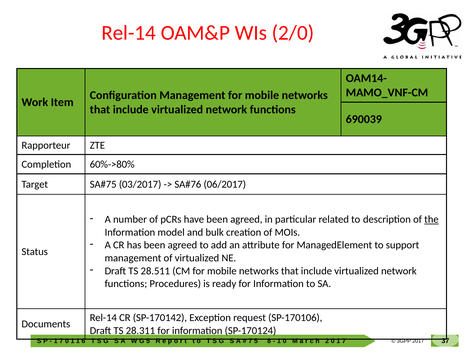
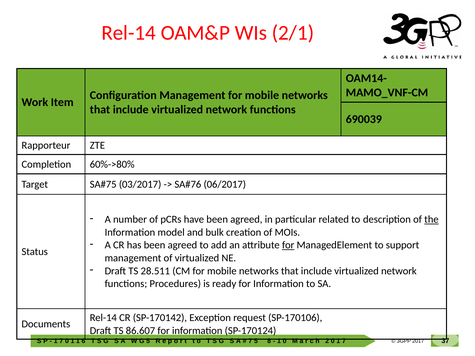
2/0: 2/0 -> 2/1 (293, 33)
for underline: none -> present (288, 245)
28.311: 28.311 -> 86.607 (140, 331)
